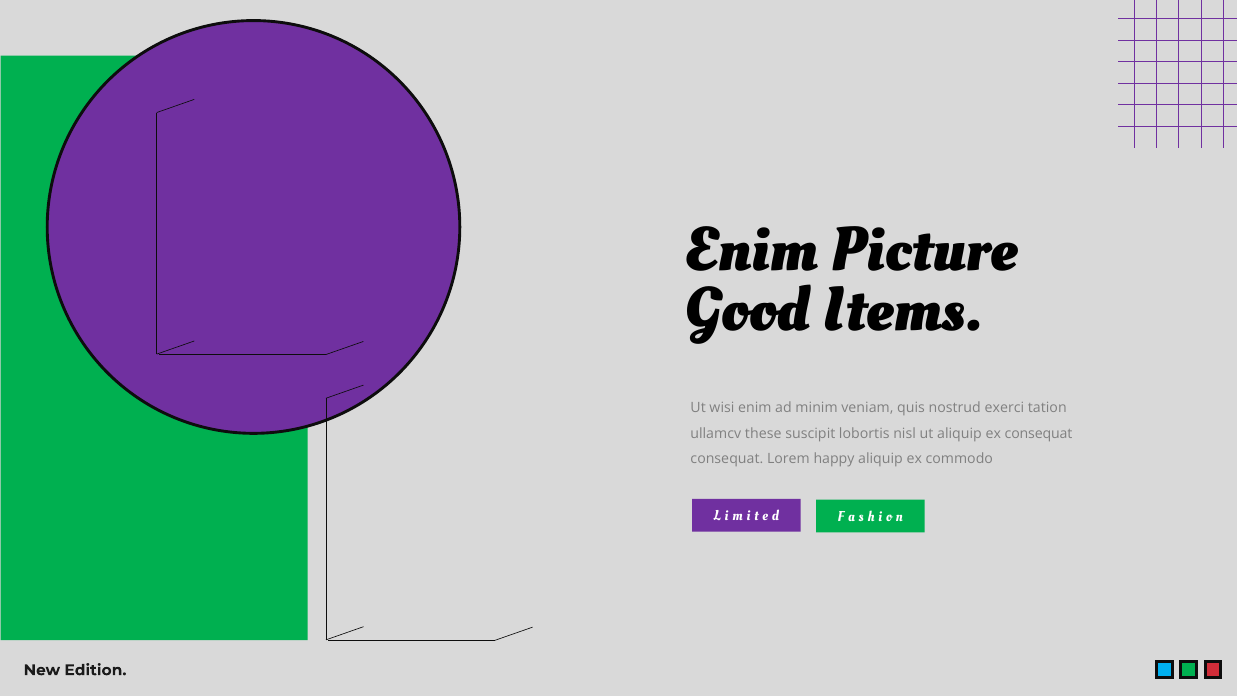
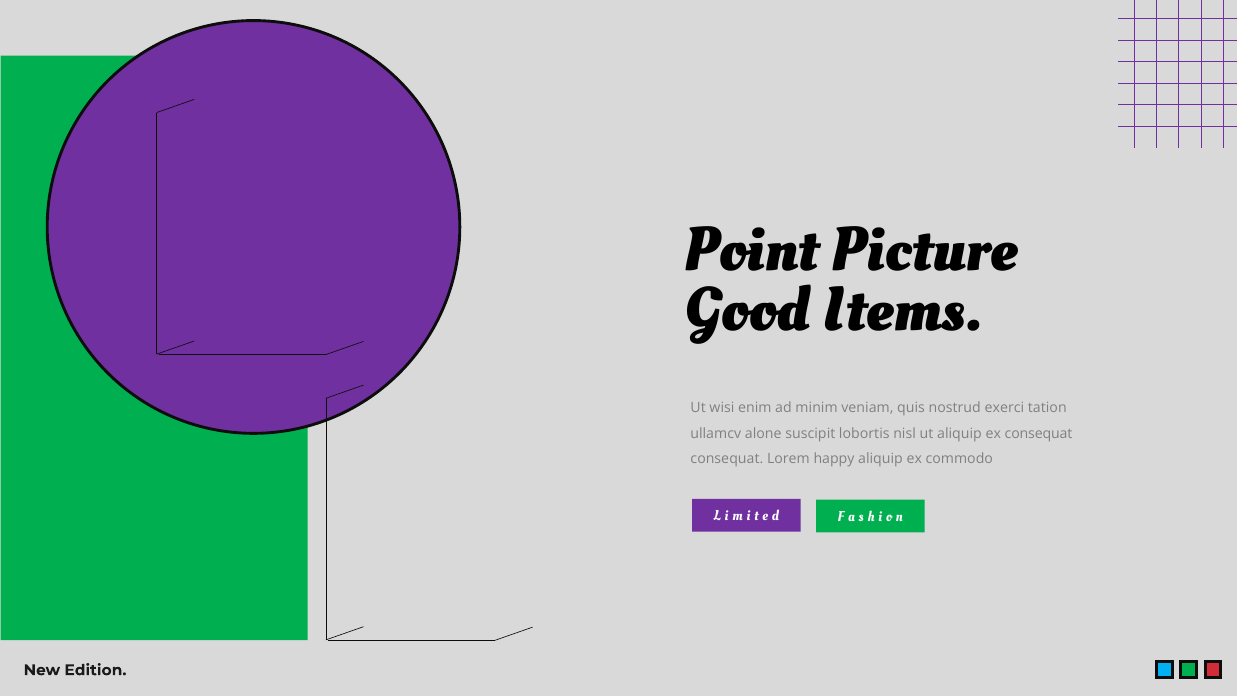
Enim: Enim -> Point (751, 250)
these: these -> alone (763, 433)
